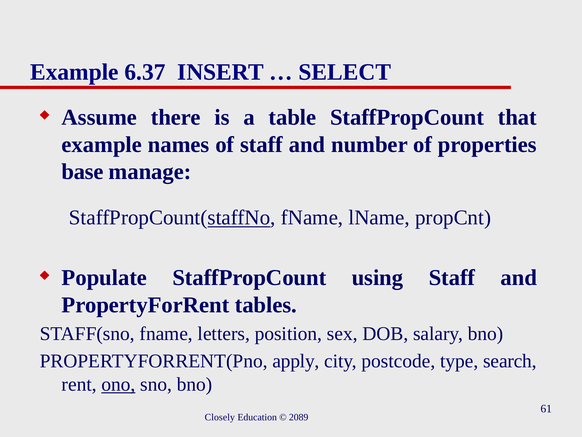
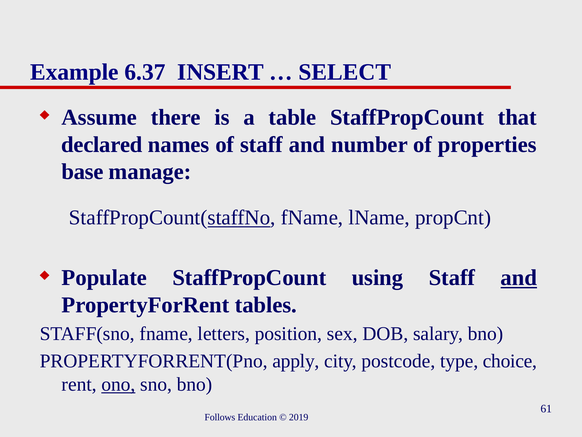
example: example -> declared (102, 144)
and underline: none -> present (519, 277)
search: search -> choice (510, 361)
Closely: Closely -> Follows (220, 417)
2089: 2089 -> 2019 (299, 417)
